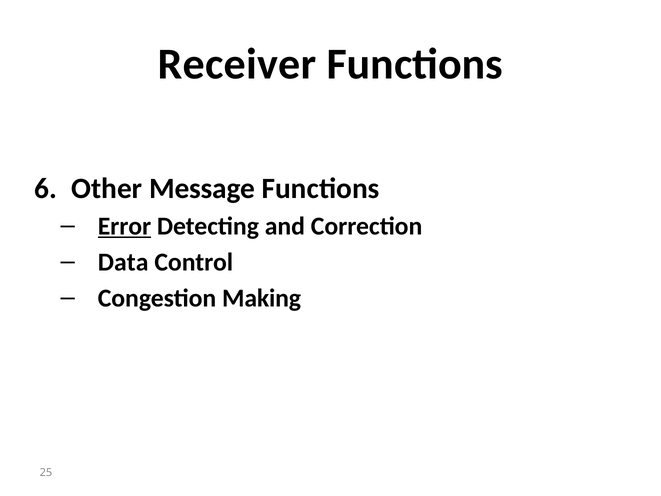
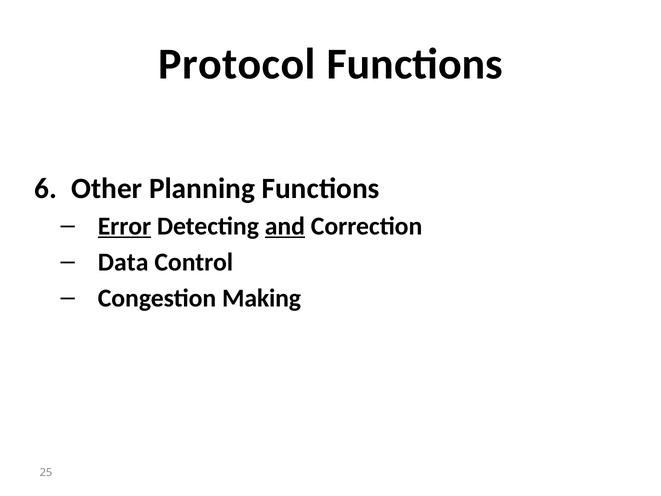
Receiver: Receiver -> Protocol (237, 64)
Message: Message -> Planning (202, 188)
and underline: none -> present (285, 226)
